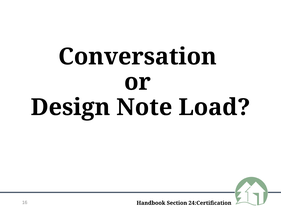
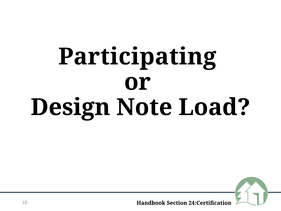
Conversation: Conversation -> Participating (137, 57)
